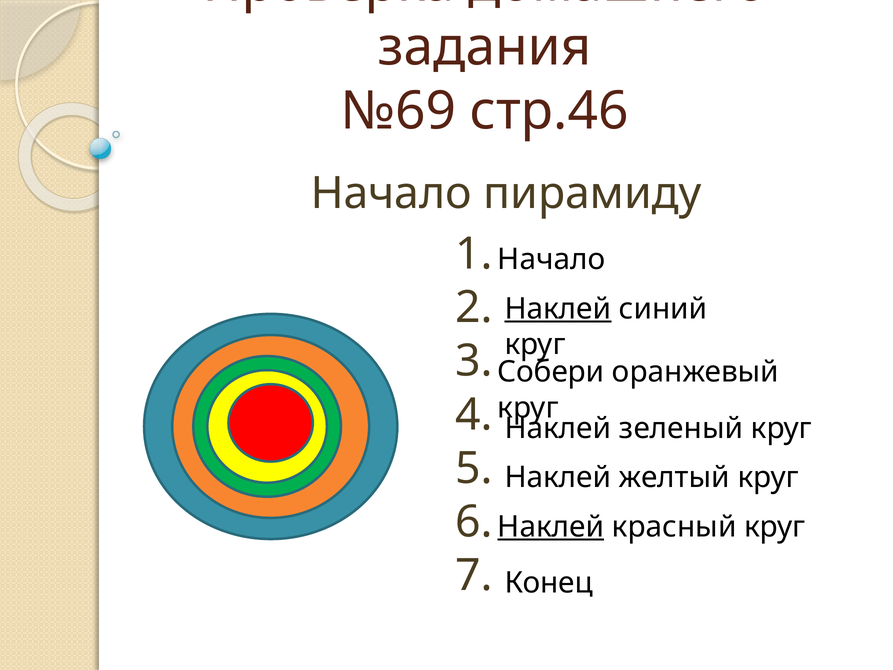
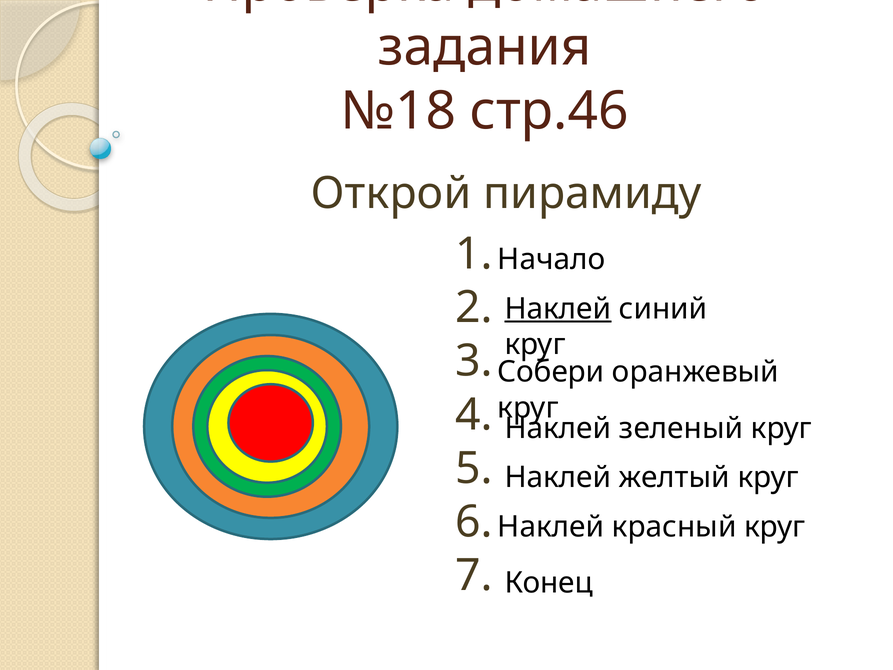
№69: №69 -> №18 (398, 111)
Начало: Начало -> Открой (391, 193)
Наклей underline: present -> none (551, 527)
